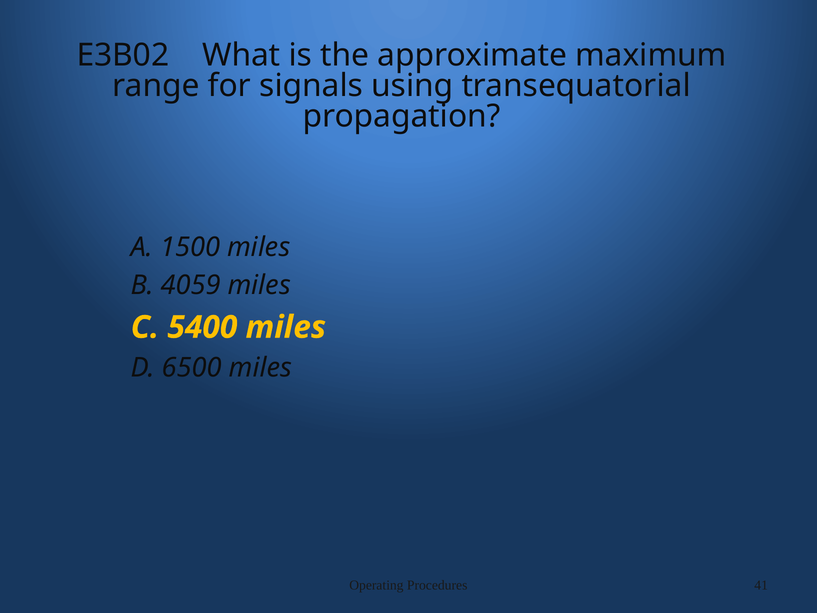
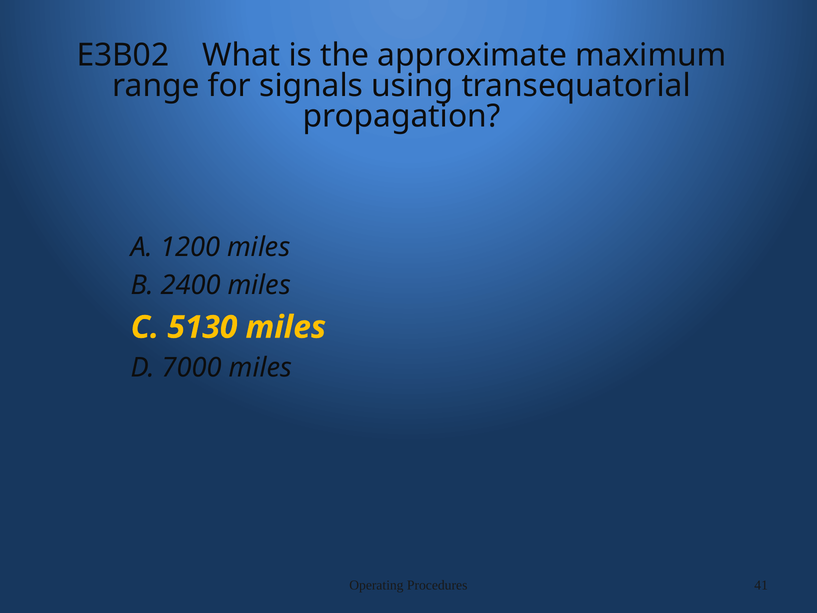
1500: 1500 -> 1200 (190, 247)
4059: 4059 -> 2400 (191, 285)
5400: 5400 -> 5130 (202, 327)
6500: 6500 -> 7000 (192, 368)
